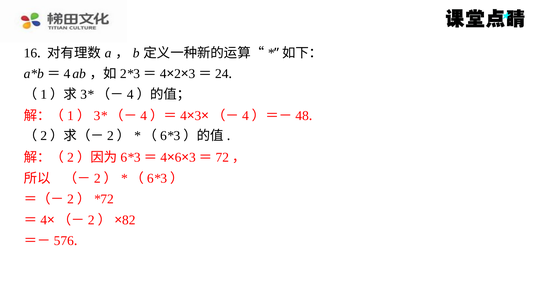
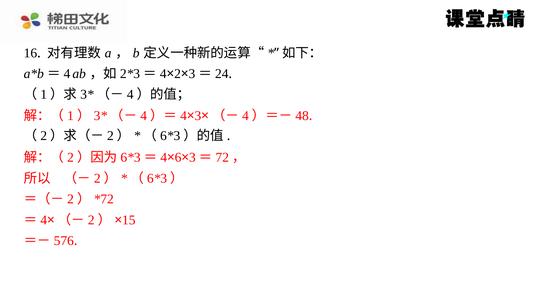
82: 82 -> 15 (129, 220)
